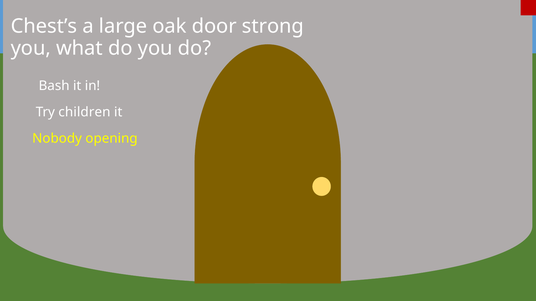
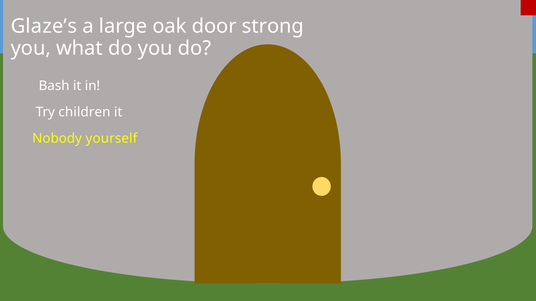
Chest’s: Chest’s -> Glaze’s (44, 26)
opening: opening -> yourself (111, 139)
